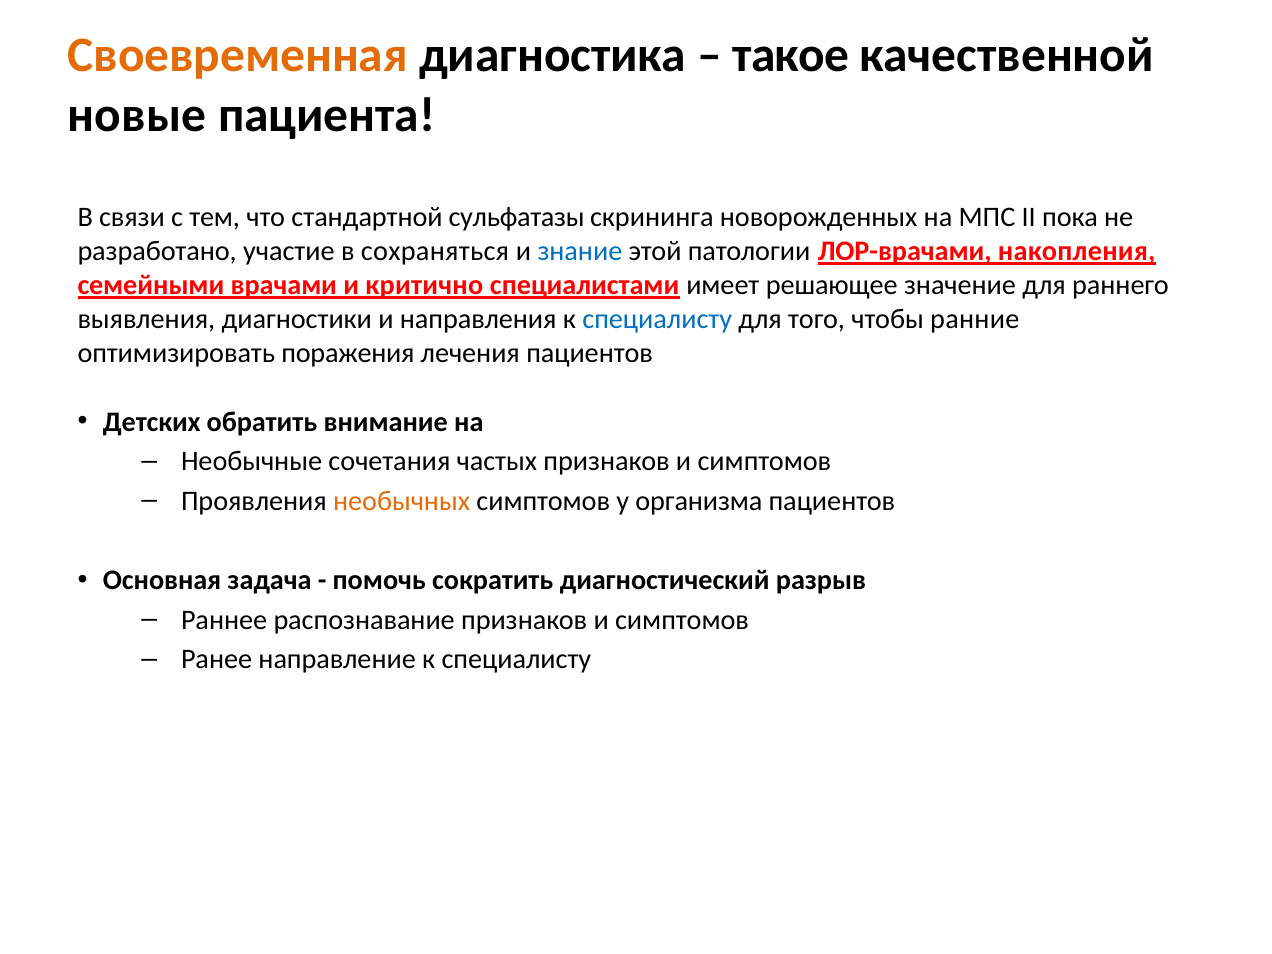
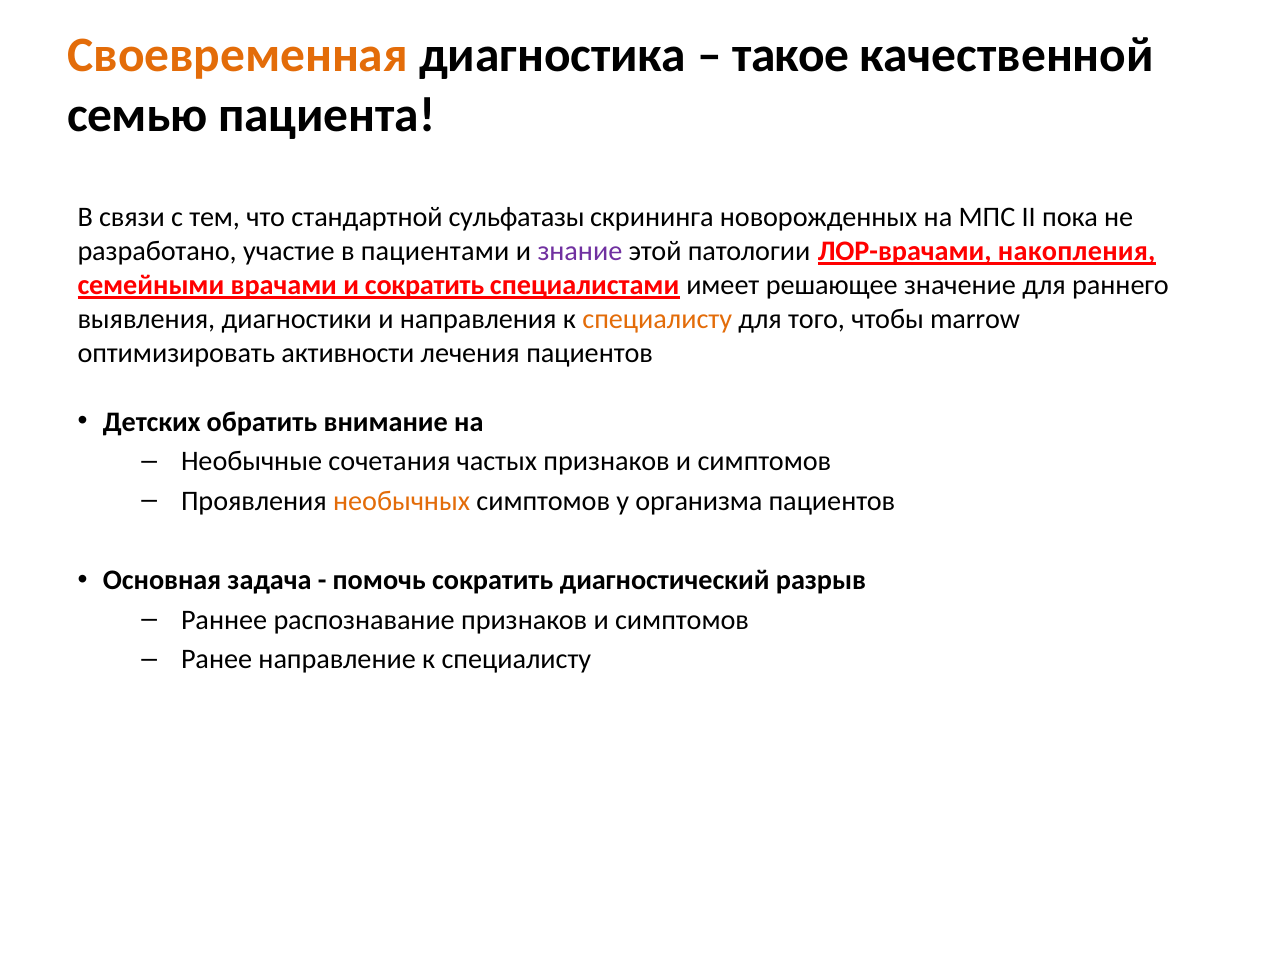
новые: новые -> семью (137, 115)
сохраняться: сохраняться -> пациентами (435, 251)
знание colour: blue -> purple (580, 251)
и критично: критично -> сократить (425, 285)
специалисту colour: blue -> orange (657, 319)
ранние: ранние -> marrow (975, 319)
поражения: поражения -> активности (348, 353)
